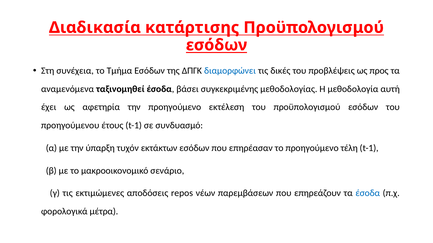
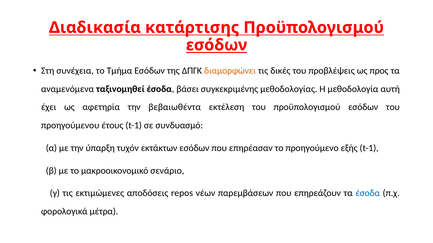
διαμορφώνει colour: blue -> orange (230, 71)
την προηγούμενο: προηγούμενο -> βεβαιωθέντα (175, 107)
τέλη: τέλη -> εξής (349, 148)
